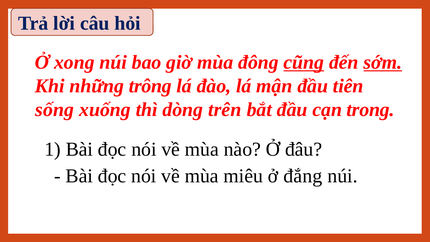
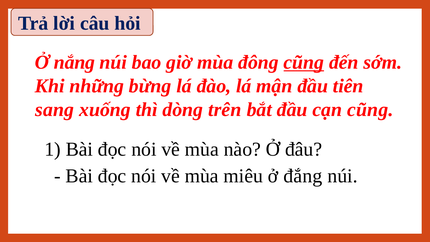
xong: xong -> nắng (74, 62)
sớm underline: present -> none (383, 62)
trông: trông -> bừng (150, 86)
sống: sống -> sang (55, 110)
cạn trong: trong -> cũng (370, 110)
